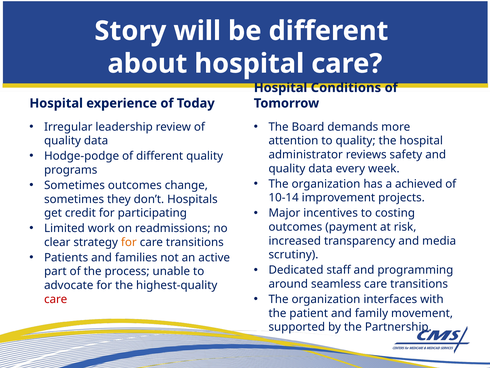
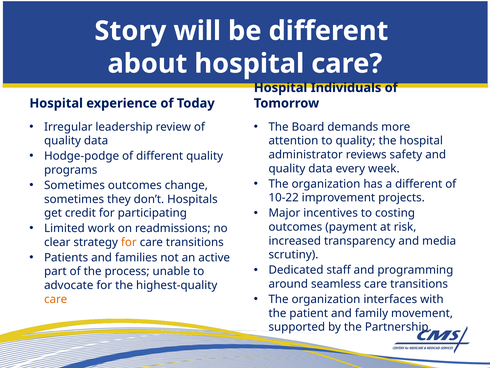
Conditions: Conditions -> Individuals (346, 88)
a achieved: achieved -> different (419, 184)
10-14: 10-14 -> 10-22 (284, 198)
care colour: red -> orange (56, 299)
